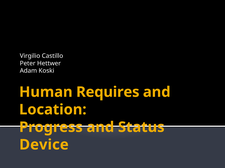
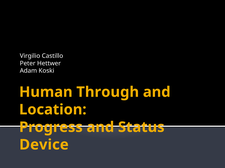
Requires: Requires -> Through (108, 92)
